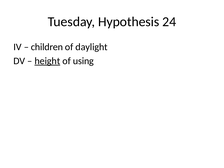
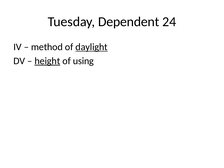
Hypothesis: Hypothesis -> Dependent (129, 22)
children: children -> method (47, 47)
daylight underline: none -> present (92, 47)
